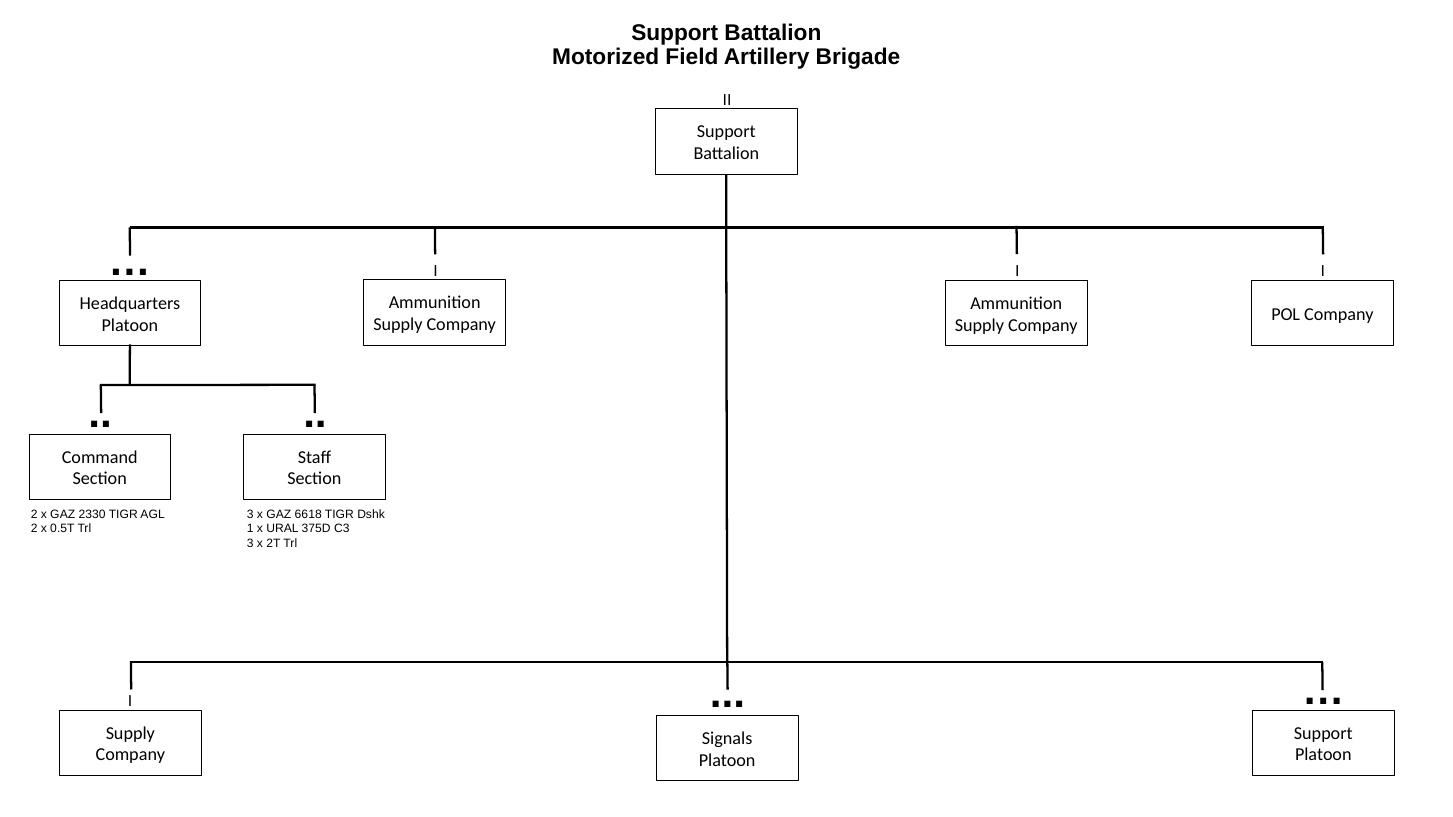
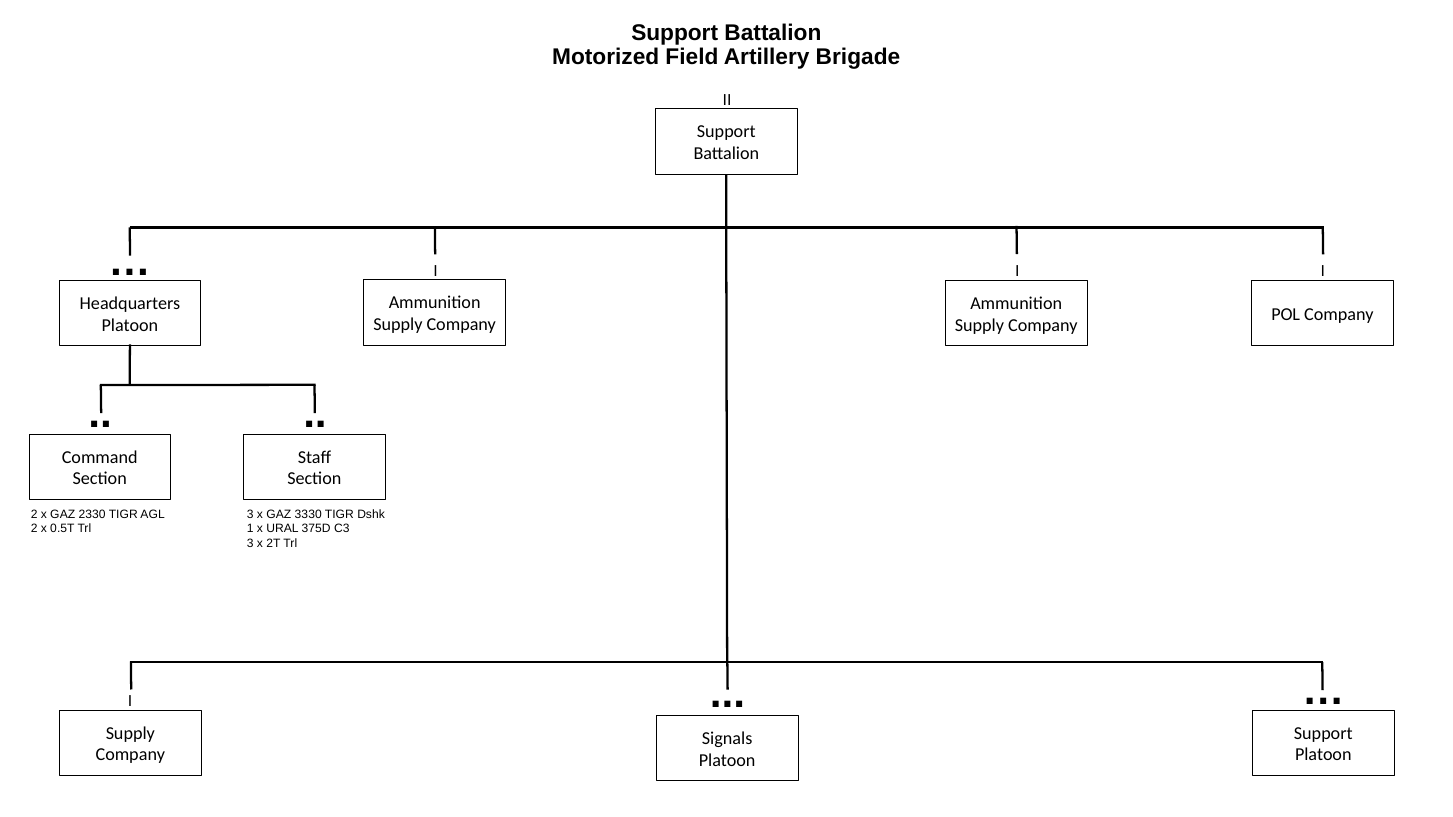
6618: 6618 -> 3330 (308, 514)
